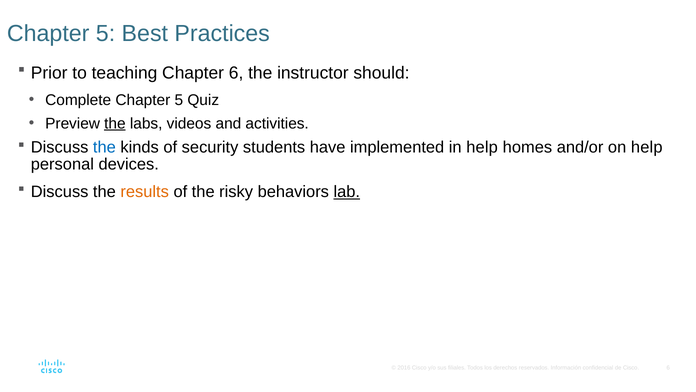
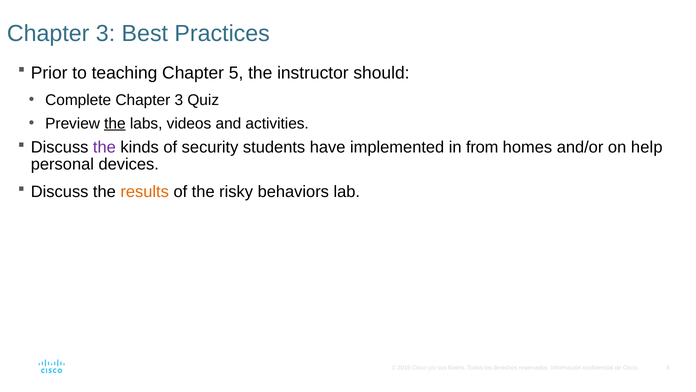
5: 5 -> 3 (106, 34)
Chapter 6: 6 -> 5 (236, 73)
Complete Chapter 5: 5 -> 3 (179, 100)
the colour: blue -> purple (104, 147)
in help: help -> from (482, 147)
lab underline: present -> none (347, 192)
